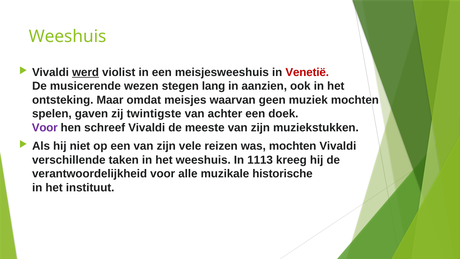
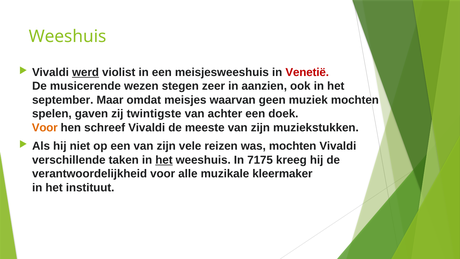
lang: lang -> zeer (213, 86)
ontsteking: ontsteking -> september (63, 100)
Voor colour: purple -> orange (45, 127)
het underline: none -> present (164, 160)
1113: 1113 -> 7175 (260, 160)
historische: historische -> kleermaker (282, 174)
